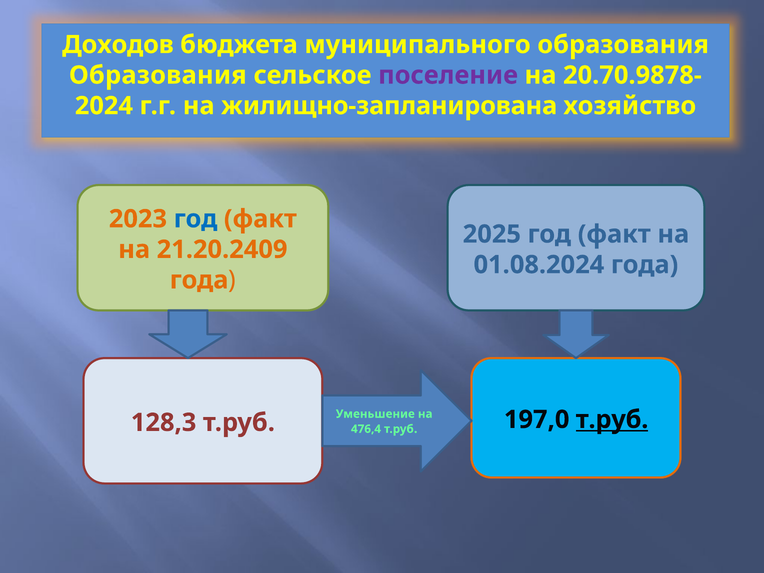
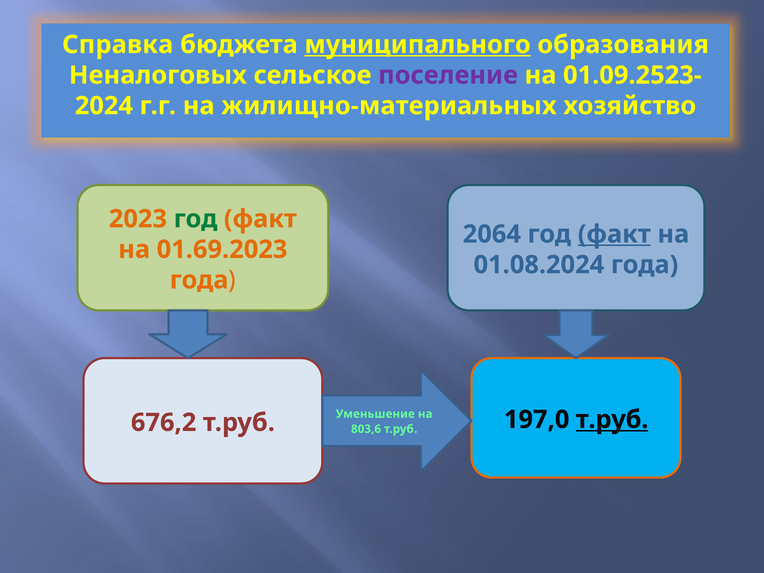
Доходов: Доходов -> Справка (118, 45)
муниципального underline: none -> present (418, 45)
Образования: Образования -> Неналоговых (158, 75)
20.70.9878-: 20.70.9878- -> 01.09.2523- (633, 75)
жилищно-запланирована: жилищно-запланирована -> жилищно-материальных (389, 106)
год colour: blue -> green (196, 219)
2025: 2025 -> 2064 (492, 234)
факт underline: none -> present (614, 234)
21.20.2409: 21.20.2409 -> 01.69.2023 (222, 249)
128,3: 128,3 -> 676,2 (164, 423)
476,4: 476,4 -> 803,6 (366, 429)
